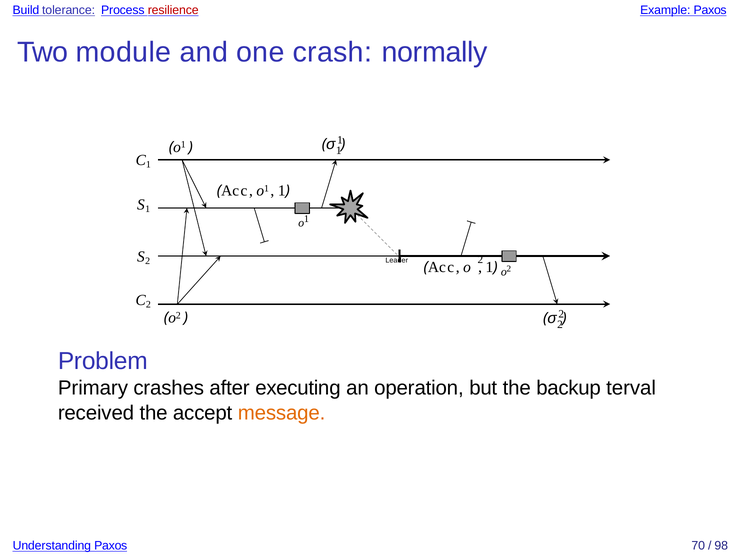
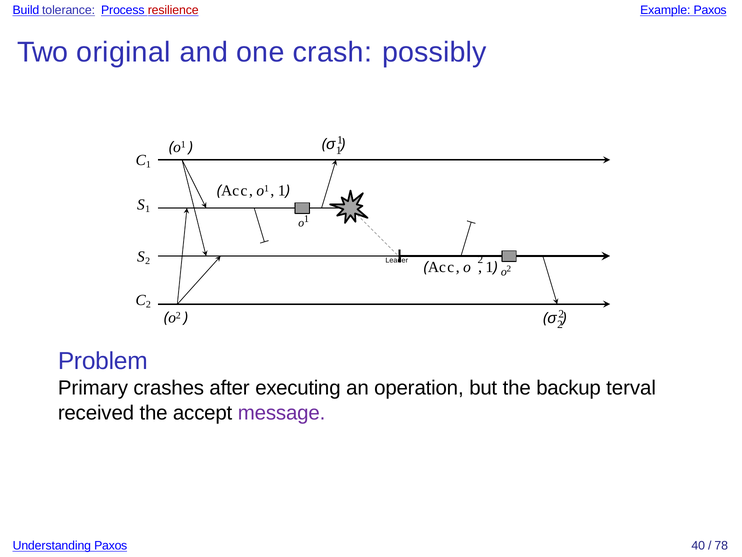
module: module -> original (124, 52)
normally: normally -> possibly (434, 52)
message colour: orange -> purple (282, 413)
70: 70 -> 40 (698, 546)
98: 98 -> 78 (721, 546)
